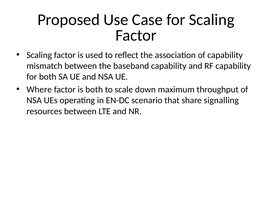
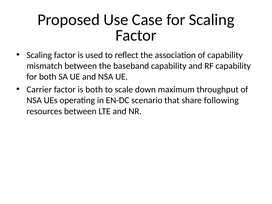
Where: Where -> Carrier (39, 89)
signalling: signalling -> following (221, 100)
